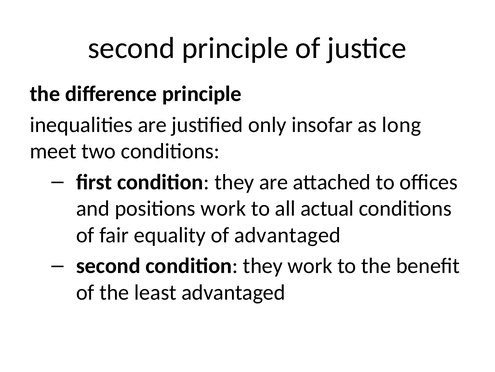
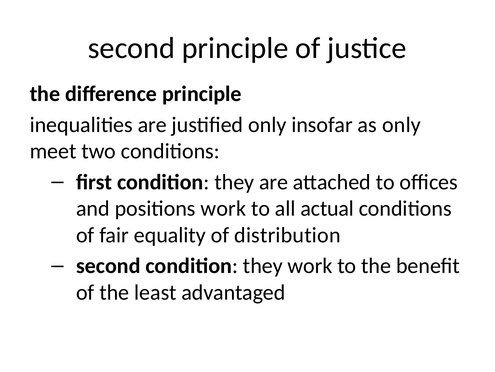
as long: long -> only (402, 125)
of advantaged: advantaged -> distribution (287, 235)
